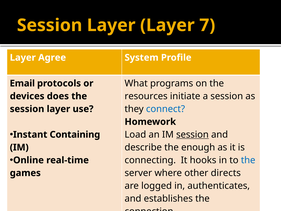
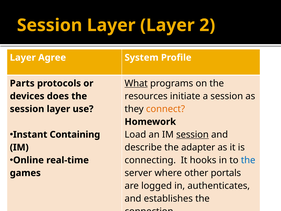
7: 7 -> 2 (207, 25)
What underline: none -> present (136, 83)
Email: Email -> Parts (22, 83)
connect colour: blue -> orange (165, 109)
enough: enough -> adapter (198, 147)
directs: directs -> portals (226, 173)
